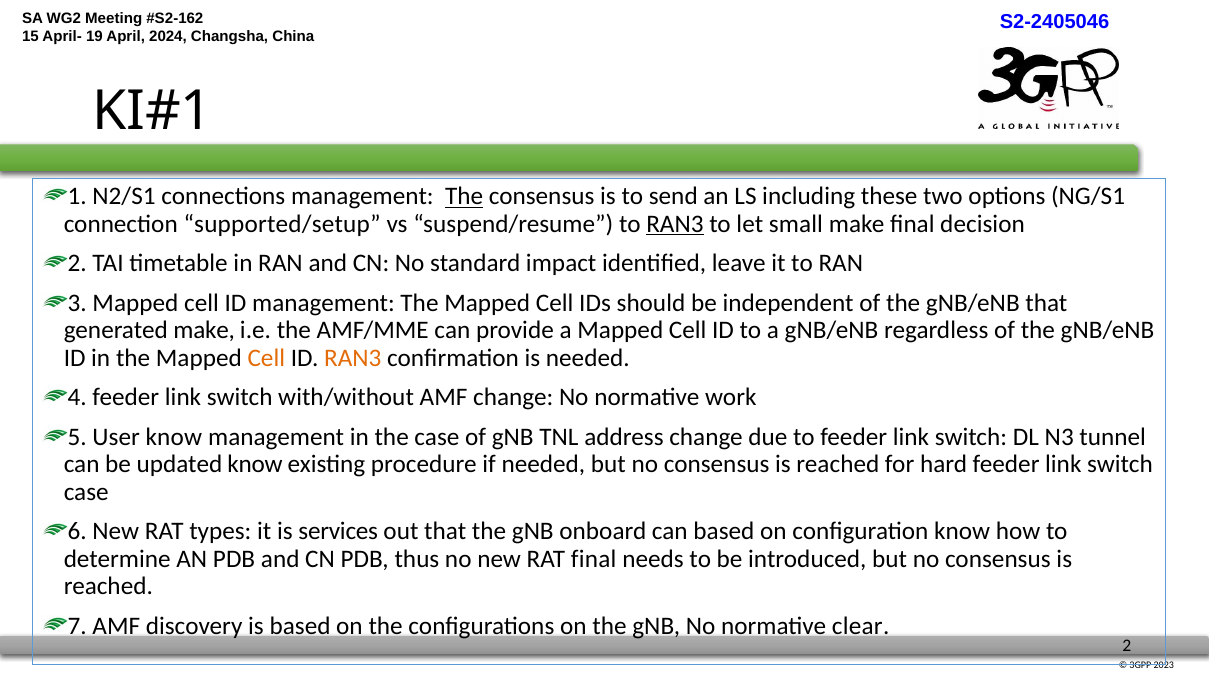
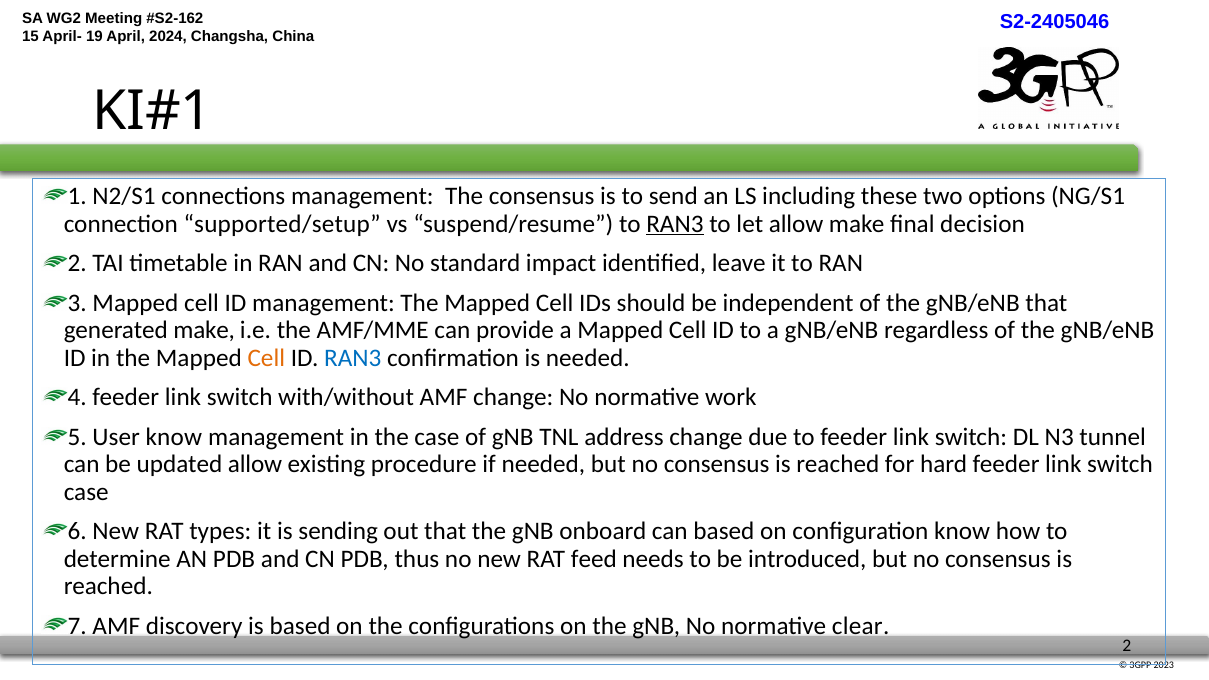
The underline: present -> none (464, 197)
let small: small -> allow (796, 224)
RAN3 colour: orange -> blue (353, 358)
updated know: know -> allow (255, 465)
services: services -> sending (338, 532)
RAT final: final -> feed (594, 559)
